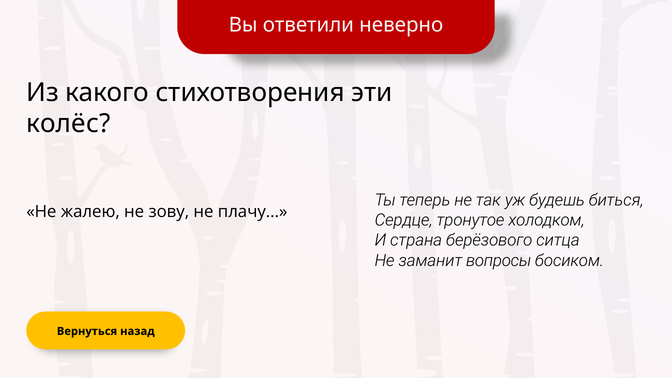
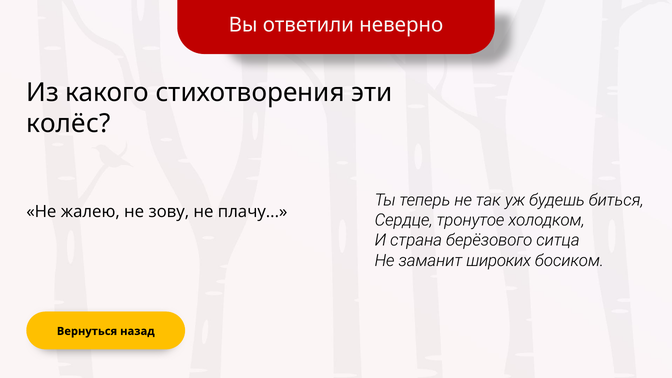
вопросы: вопросы -> широких (499, 261)
